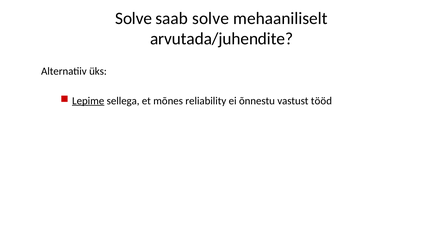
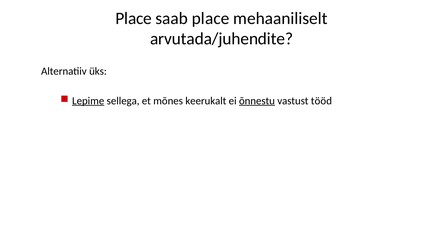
Solve: Solve -> Place (134, 18)
saab solve: solve -> place (211, 18)
reliability: reliability -> keerukalt (206, 101)
õnnestu underline: none -> present (257, 101)
